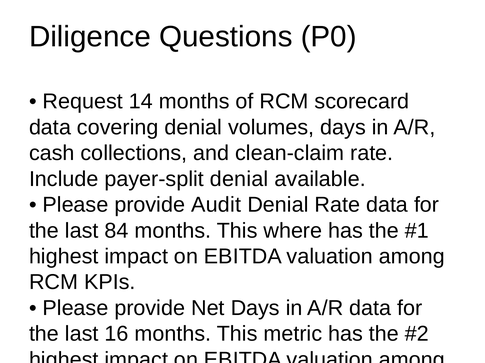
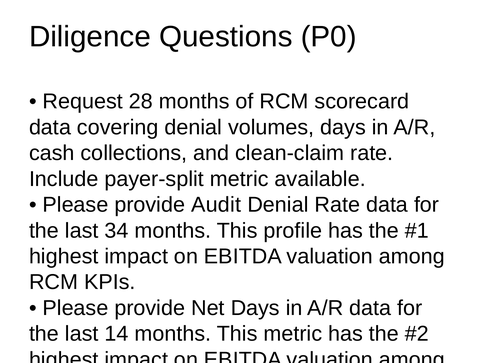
14: 14 -> 28 (141, 102)
payer-split denial: denial -> metric (239, 179)
84: 84 -> 34 (116, 231)
where: where -> profile (293, 231)
16: 16 -> 14 (116, 335)
